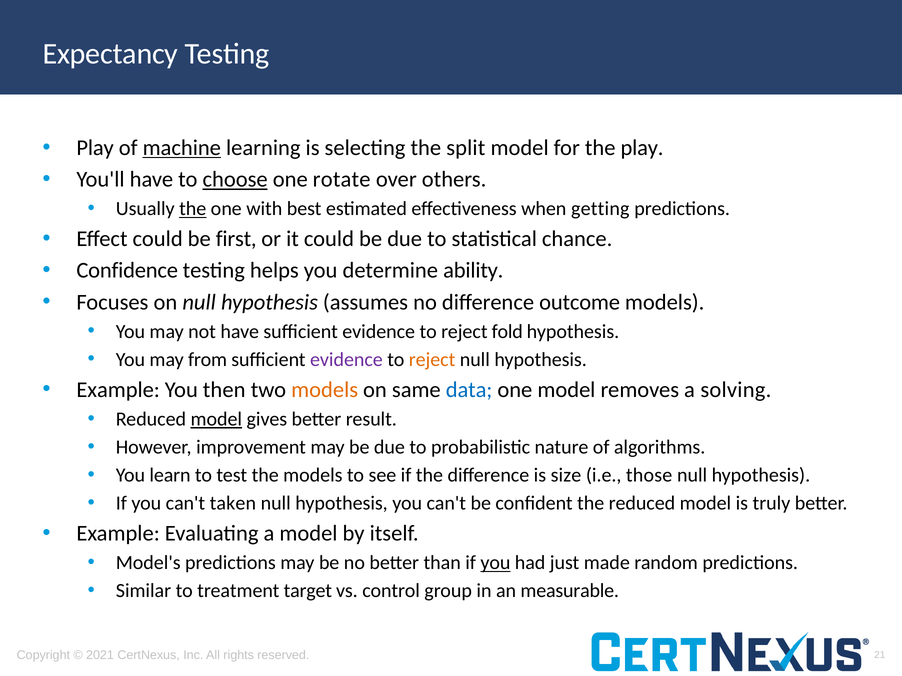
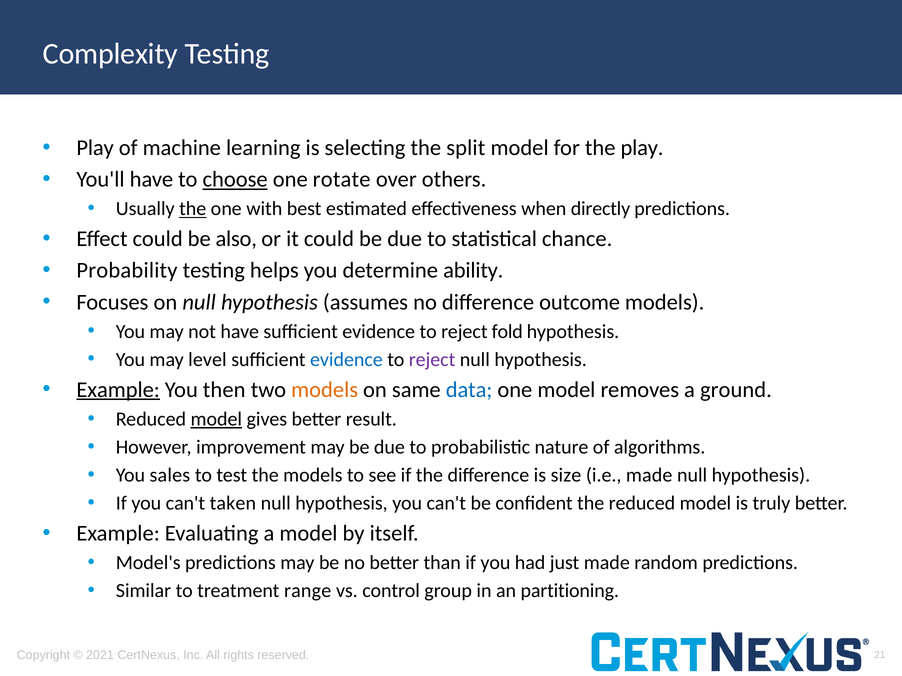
Expectancy: Expectancy -> Complexity (110, 54)
machine underline: present -> none (182, 148)
getting: getting -> directly (600, 209)
first: first -> also (236, 239)
Confidence: Confidence -> Probability (127, 271)
from: from -> level (207, 360)
evidence colour: purple -> blue (346, 360)
reject colour: orange -> purple (432, 360)
Example underline: none -> present (118, 390)
solving: solving -> ground (736, 390)
learn: learn -> sales (170, 475)
i.e those: those -> made (649, 475)
you underline: present -> none (495, 563)
target: target -> range (308, 591)
measurable: measurable -> partitioning (570, 591)
